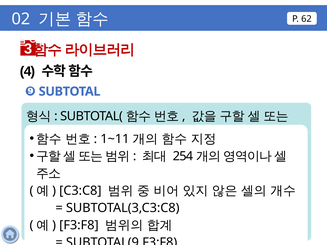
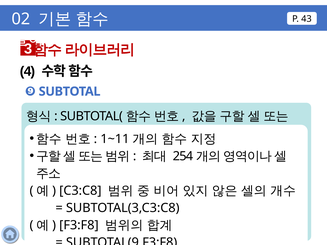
62: 62 -> 43 (306, 19)
